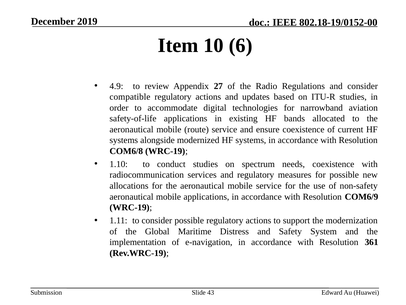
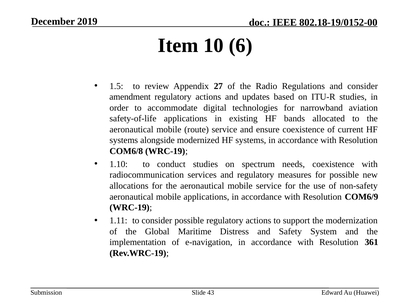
4.9: 4.9 -> 1.5 (116, 86)
compatible: compatible -> amendment (130, 97)
